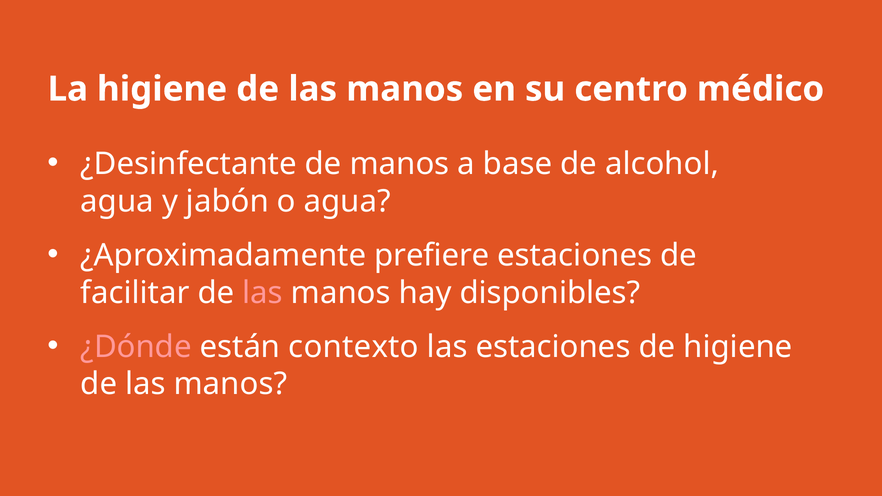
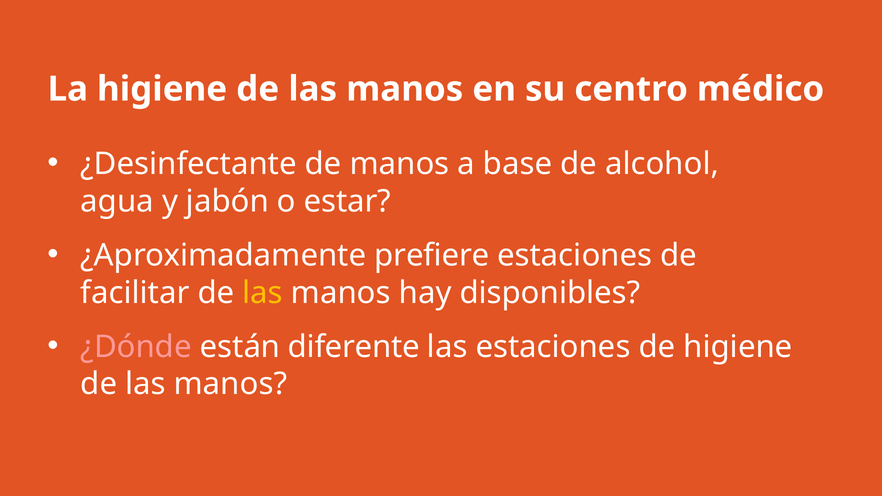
o agua: agua -> estar (347, 201)
las colour: pink -> yellow (263, 293)
contexto: contexto -> diferente (354, 347)
